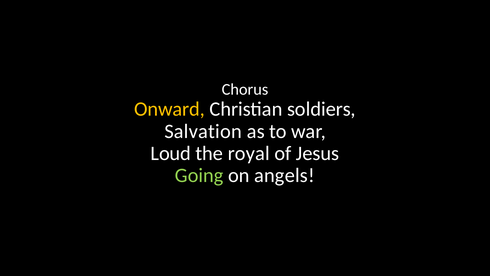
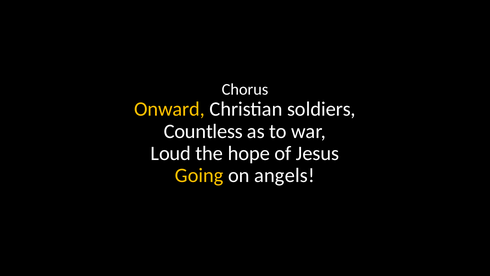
Salvation: Salvation -> Countless (203, 131)
royal: royal -> hope (249, 153)
Going colour: light green -> yellow (199, 175)
